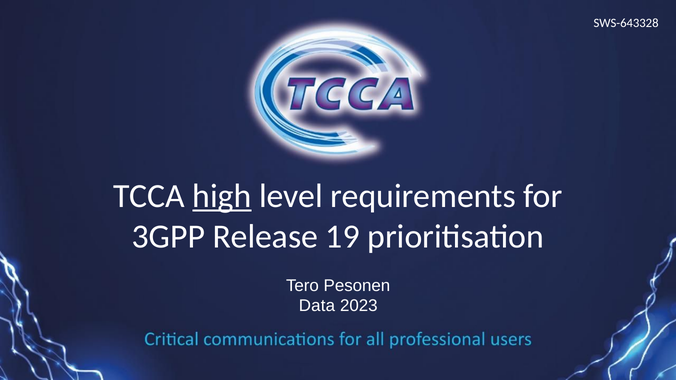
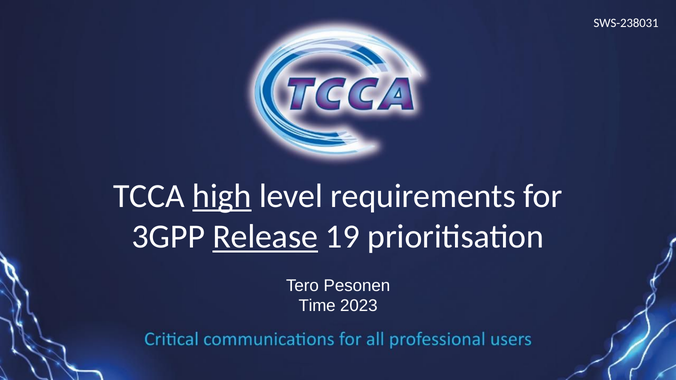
SWS-643328: SWS-643328 -> SWS-238031 (626, 23)
Release underline: none -> present (265, 237)
Data: Data -> Time (317, 306)
